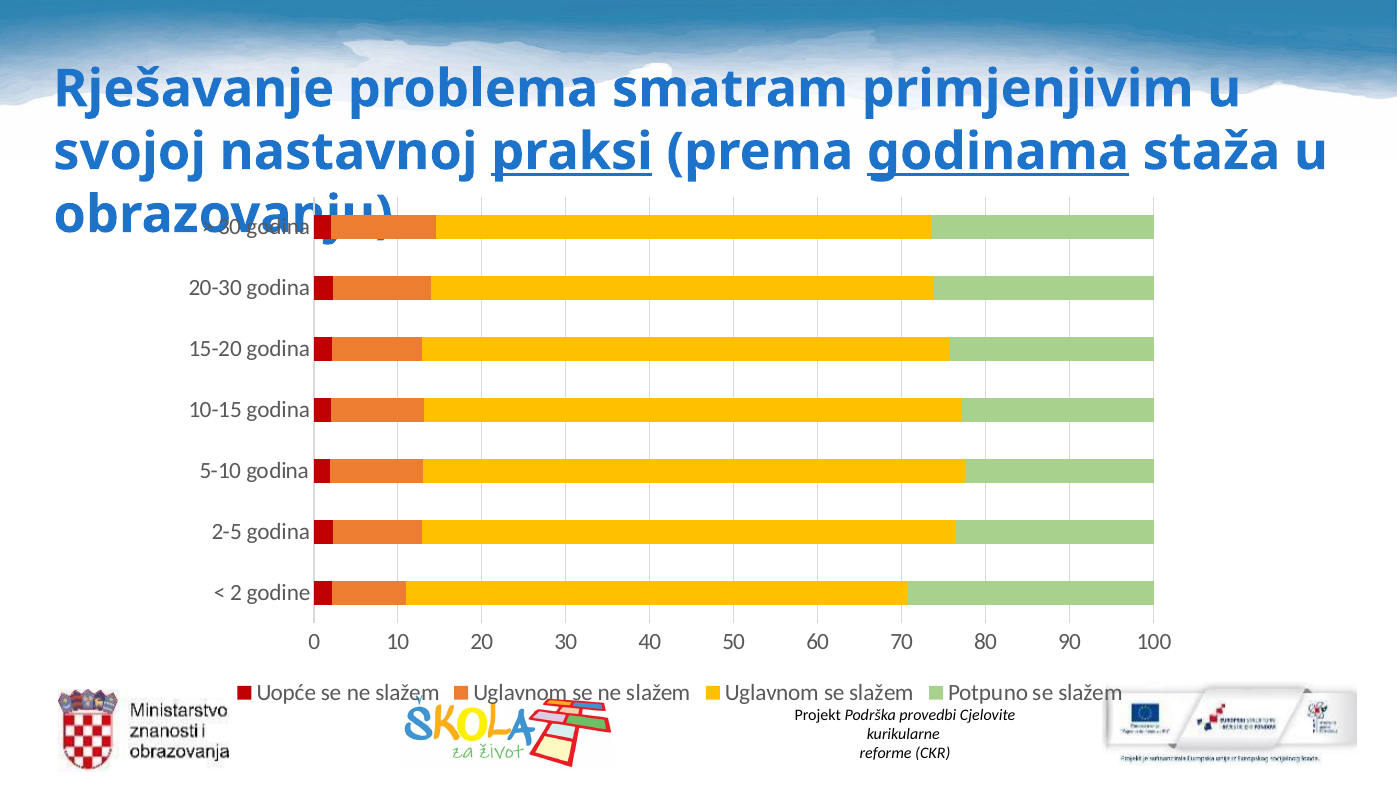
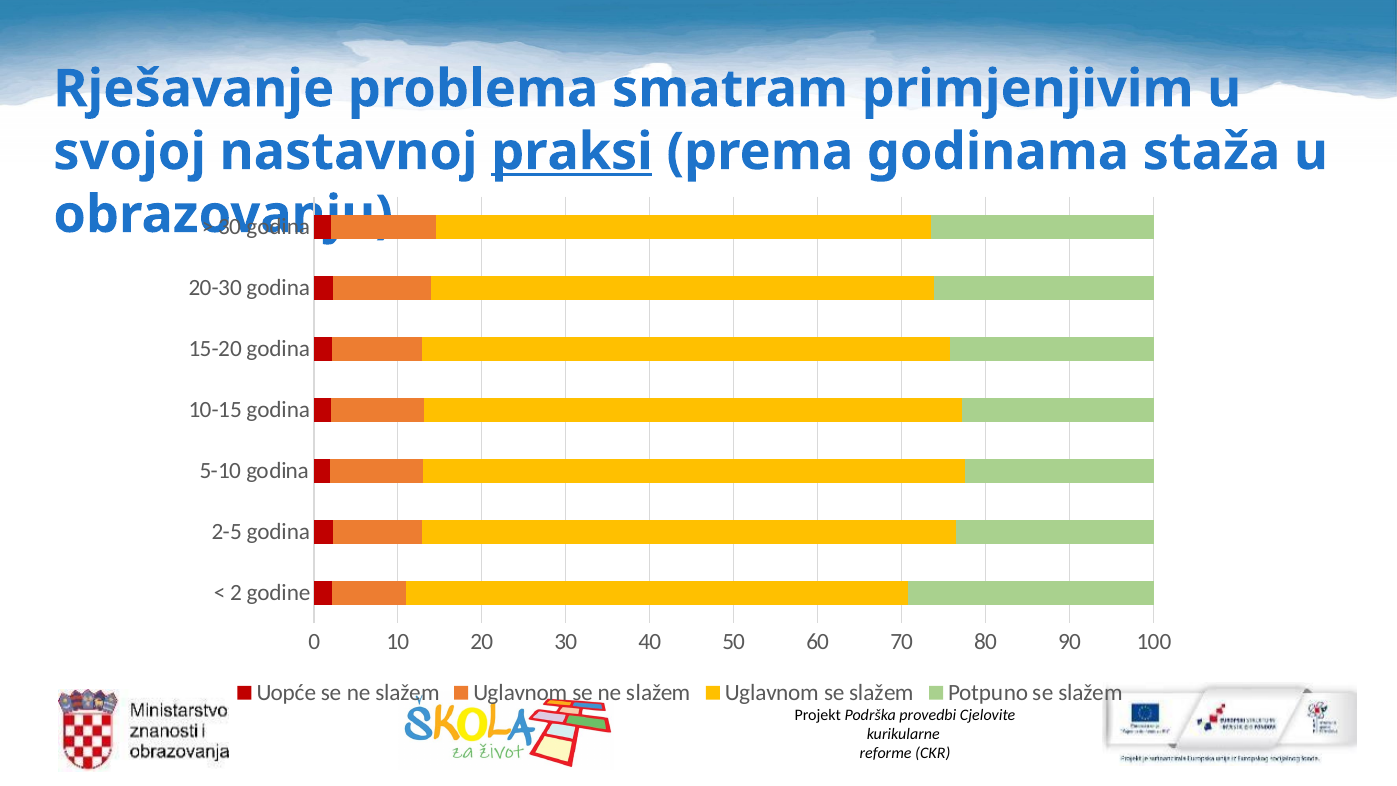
godinama underline: present -> none (998, 152)
